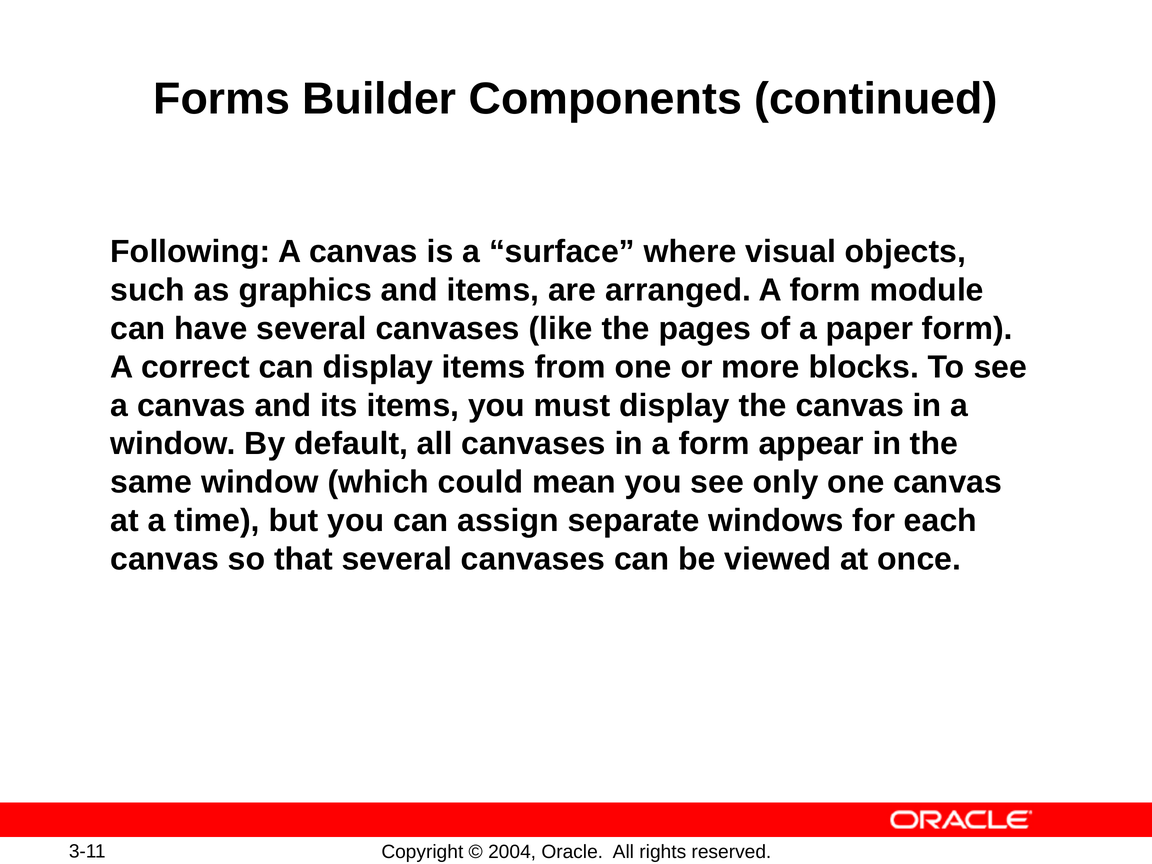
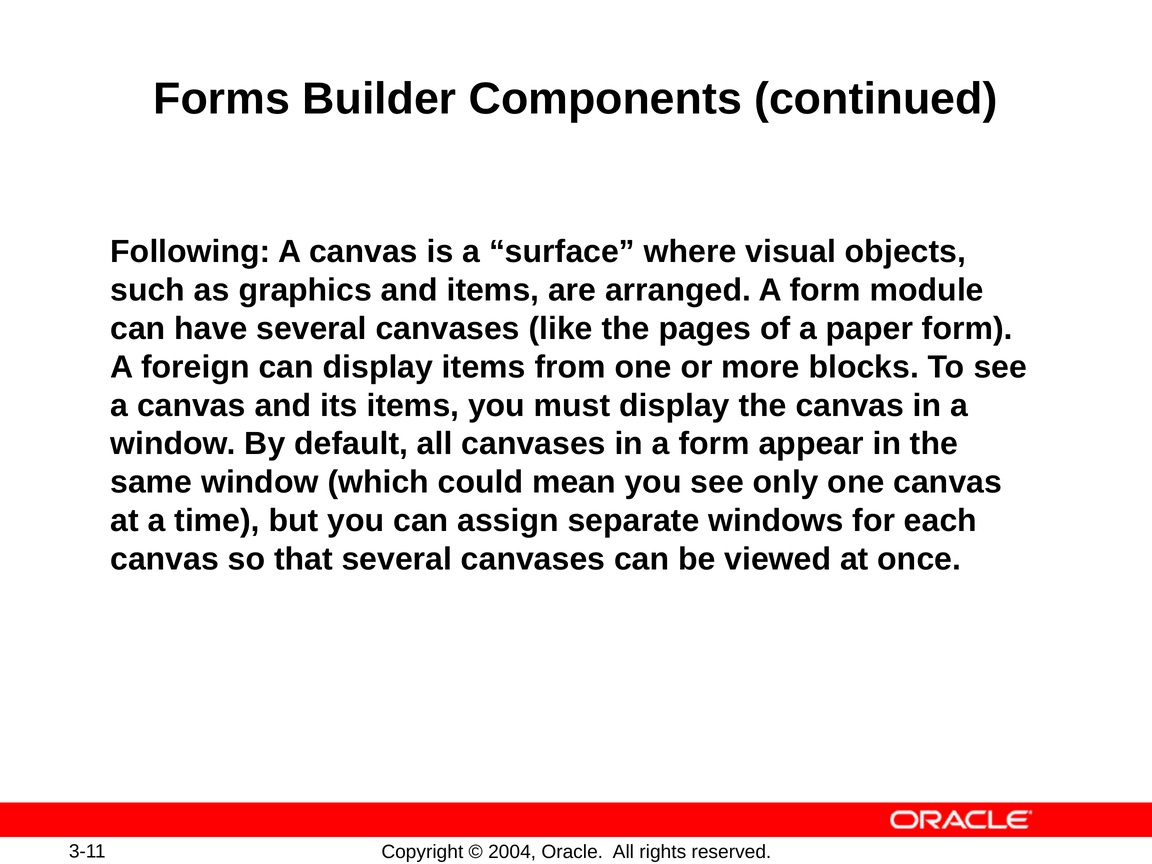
correct: correct -> foreign (195, 367)
